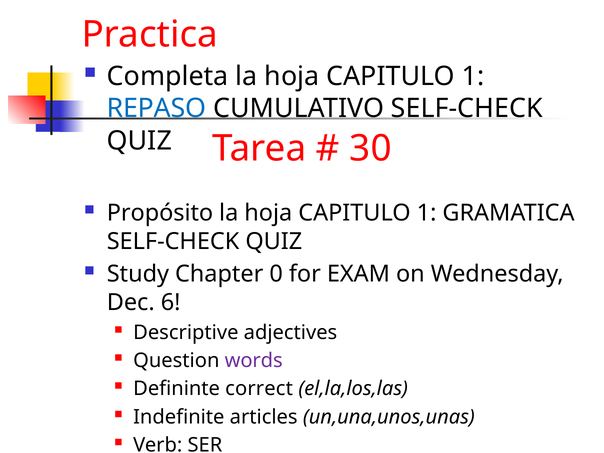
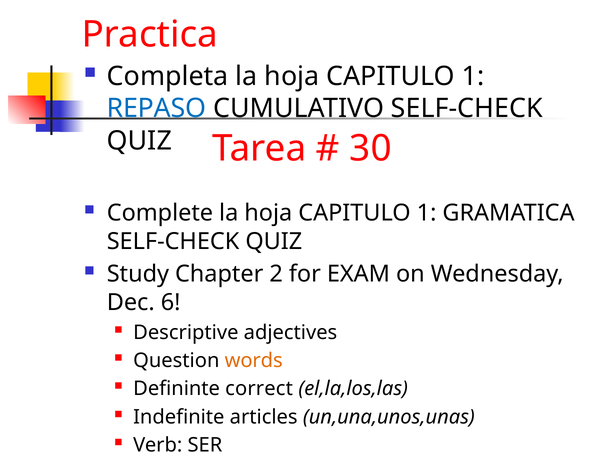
Propósito: Propósito -> Complete (160, 213)
0: 0 -> 2 (276, 274)
words colour: purple -> orange (254, 361)
